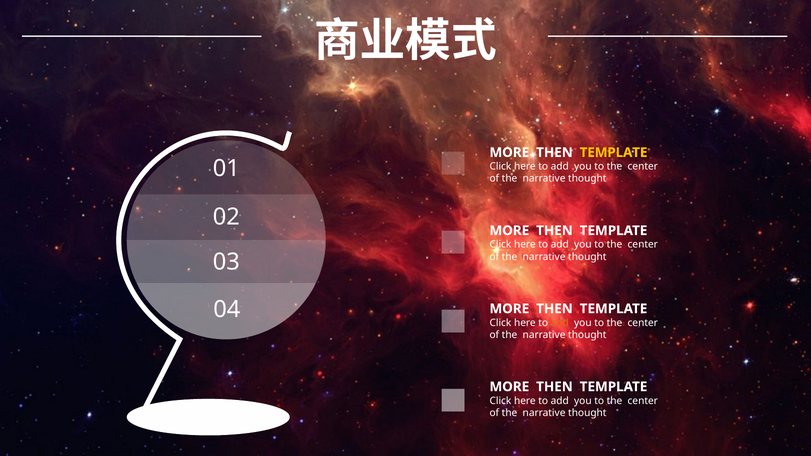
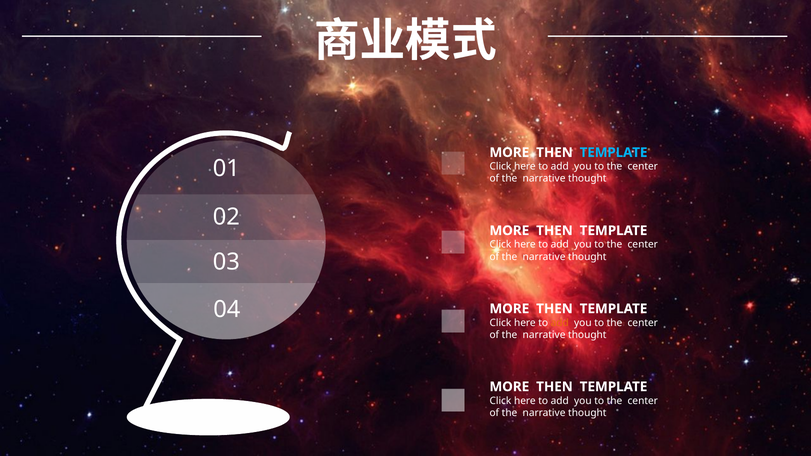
TEMPLATE colour: yellow -> light blue (614, 153)
